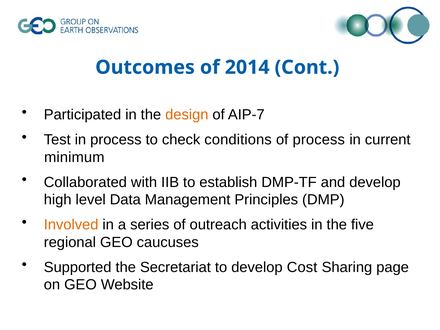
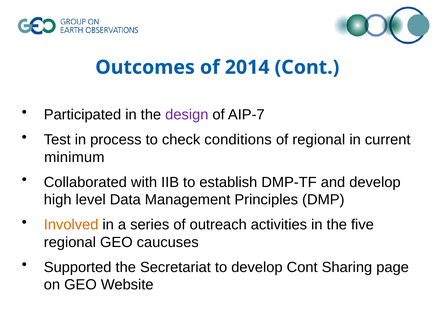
design colour: orange -> purple (187, 115)
of process: process -> regional (319, 140)
develop Cost: Cost -> Cont (302, 267)
